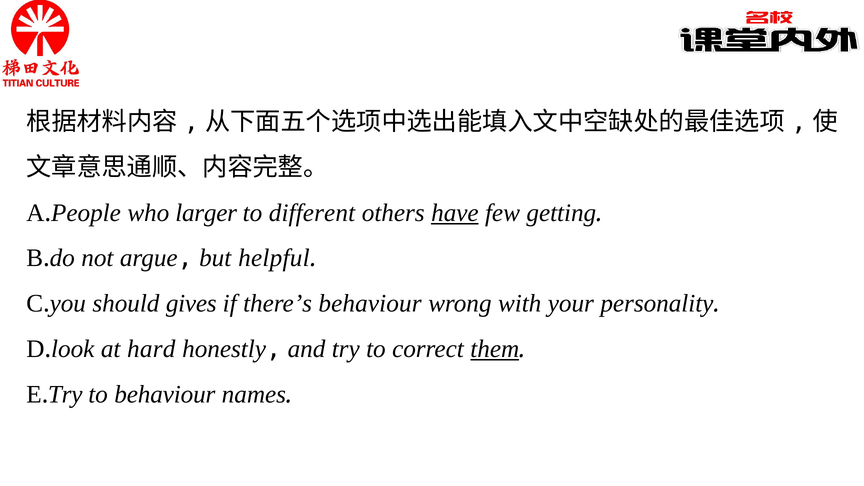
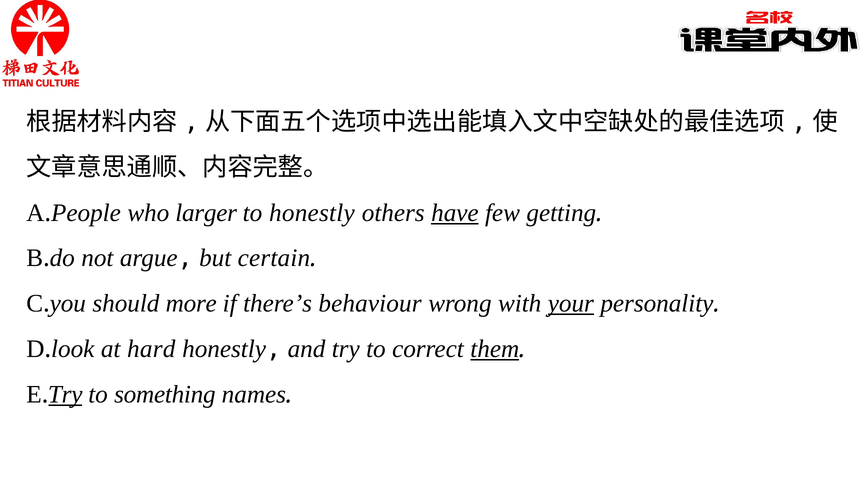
to different: different -> honestly (312, 213)
helpful: helpful -> certain (274, 258)
gives: gives -> more (191, 303)
your underline: none -> present (571, 303)
Try underline: none -> present (65, 394)
to behaviour: behaviour -> something (165, 394)
